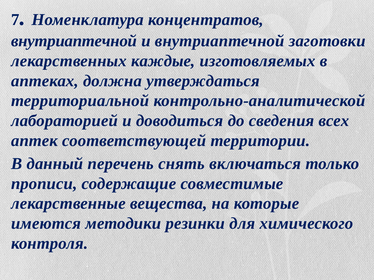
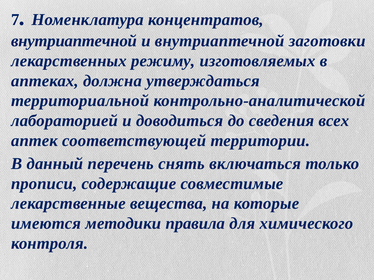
каждые: каждые -> режиму (163, 61)
резинки: резинки -> правила (195, 224)
